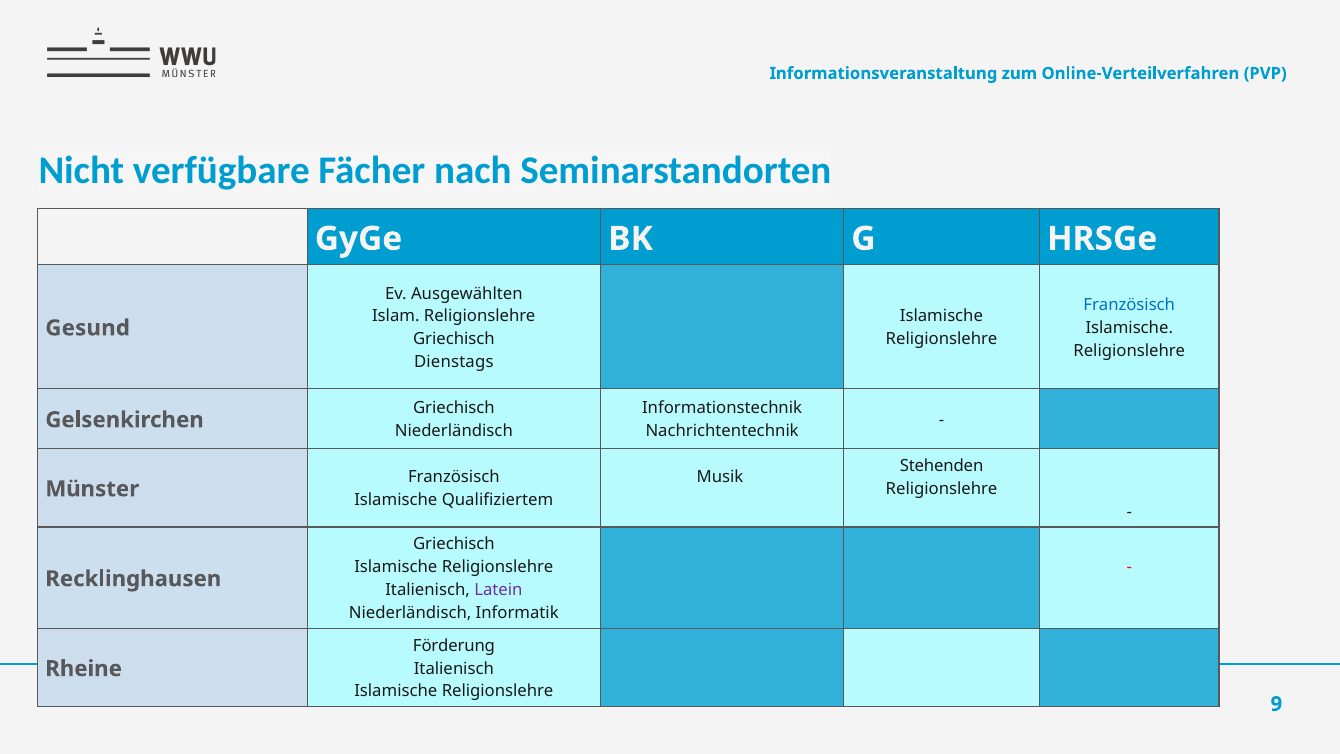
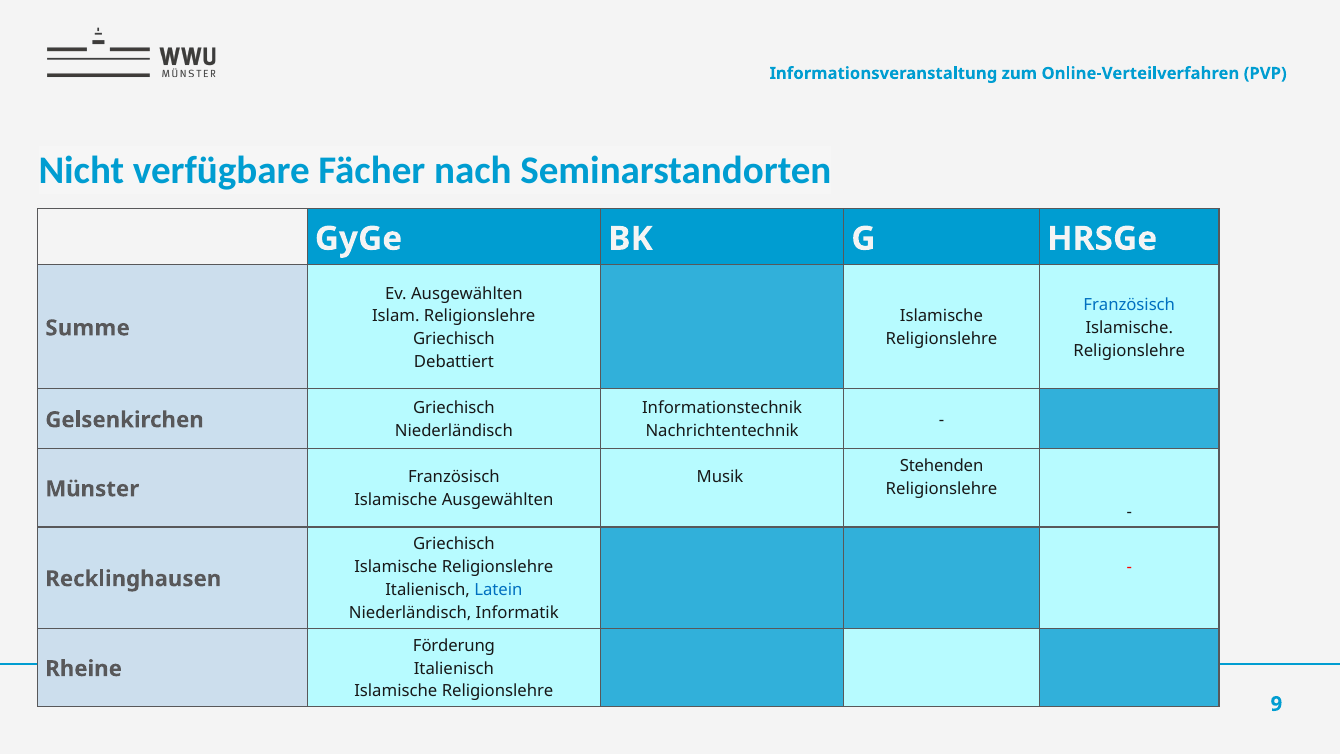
Gesund: Gesund -> Summe (88, 328)
Dienstags: Dienstags -> Debattiert (454, 362)
Islamische Qualifiziertem: Qualifiziertem -> Ausgewählten (498, 500)
Latein colour: purple -> blue (498, 590)
